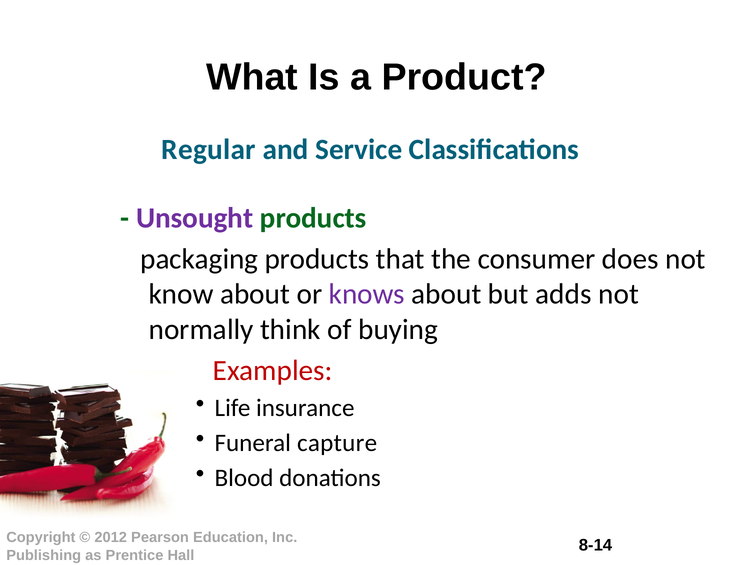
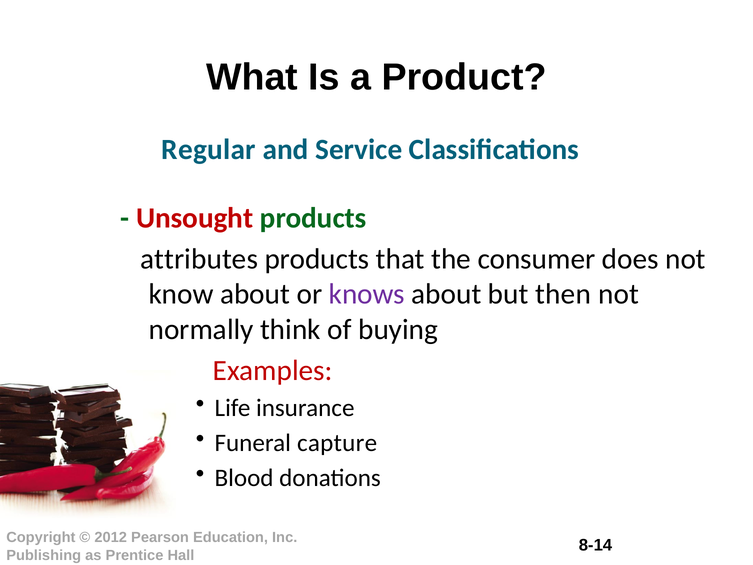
Unsought colour: purple -> red (195, 218)
packaging: packaging -> attributes (199, 259)
adds: adds -> then (563, 294)
